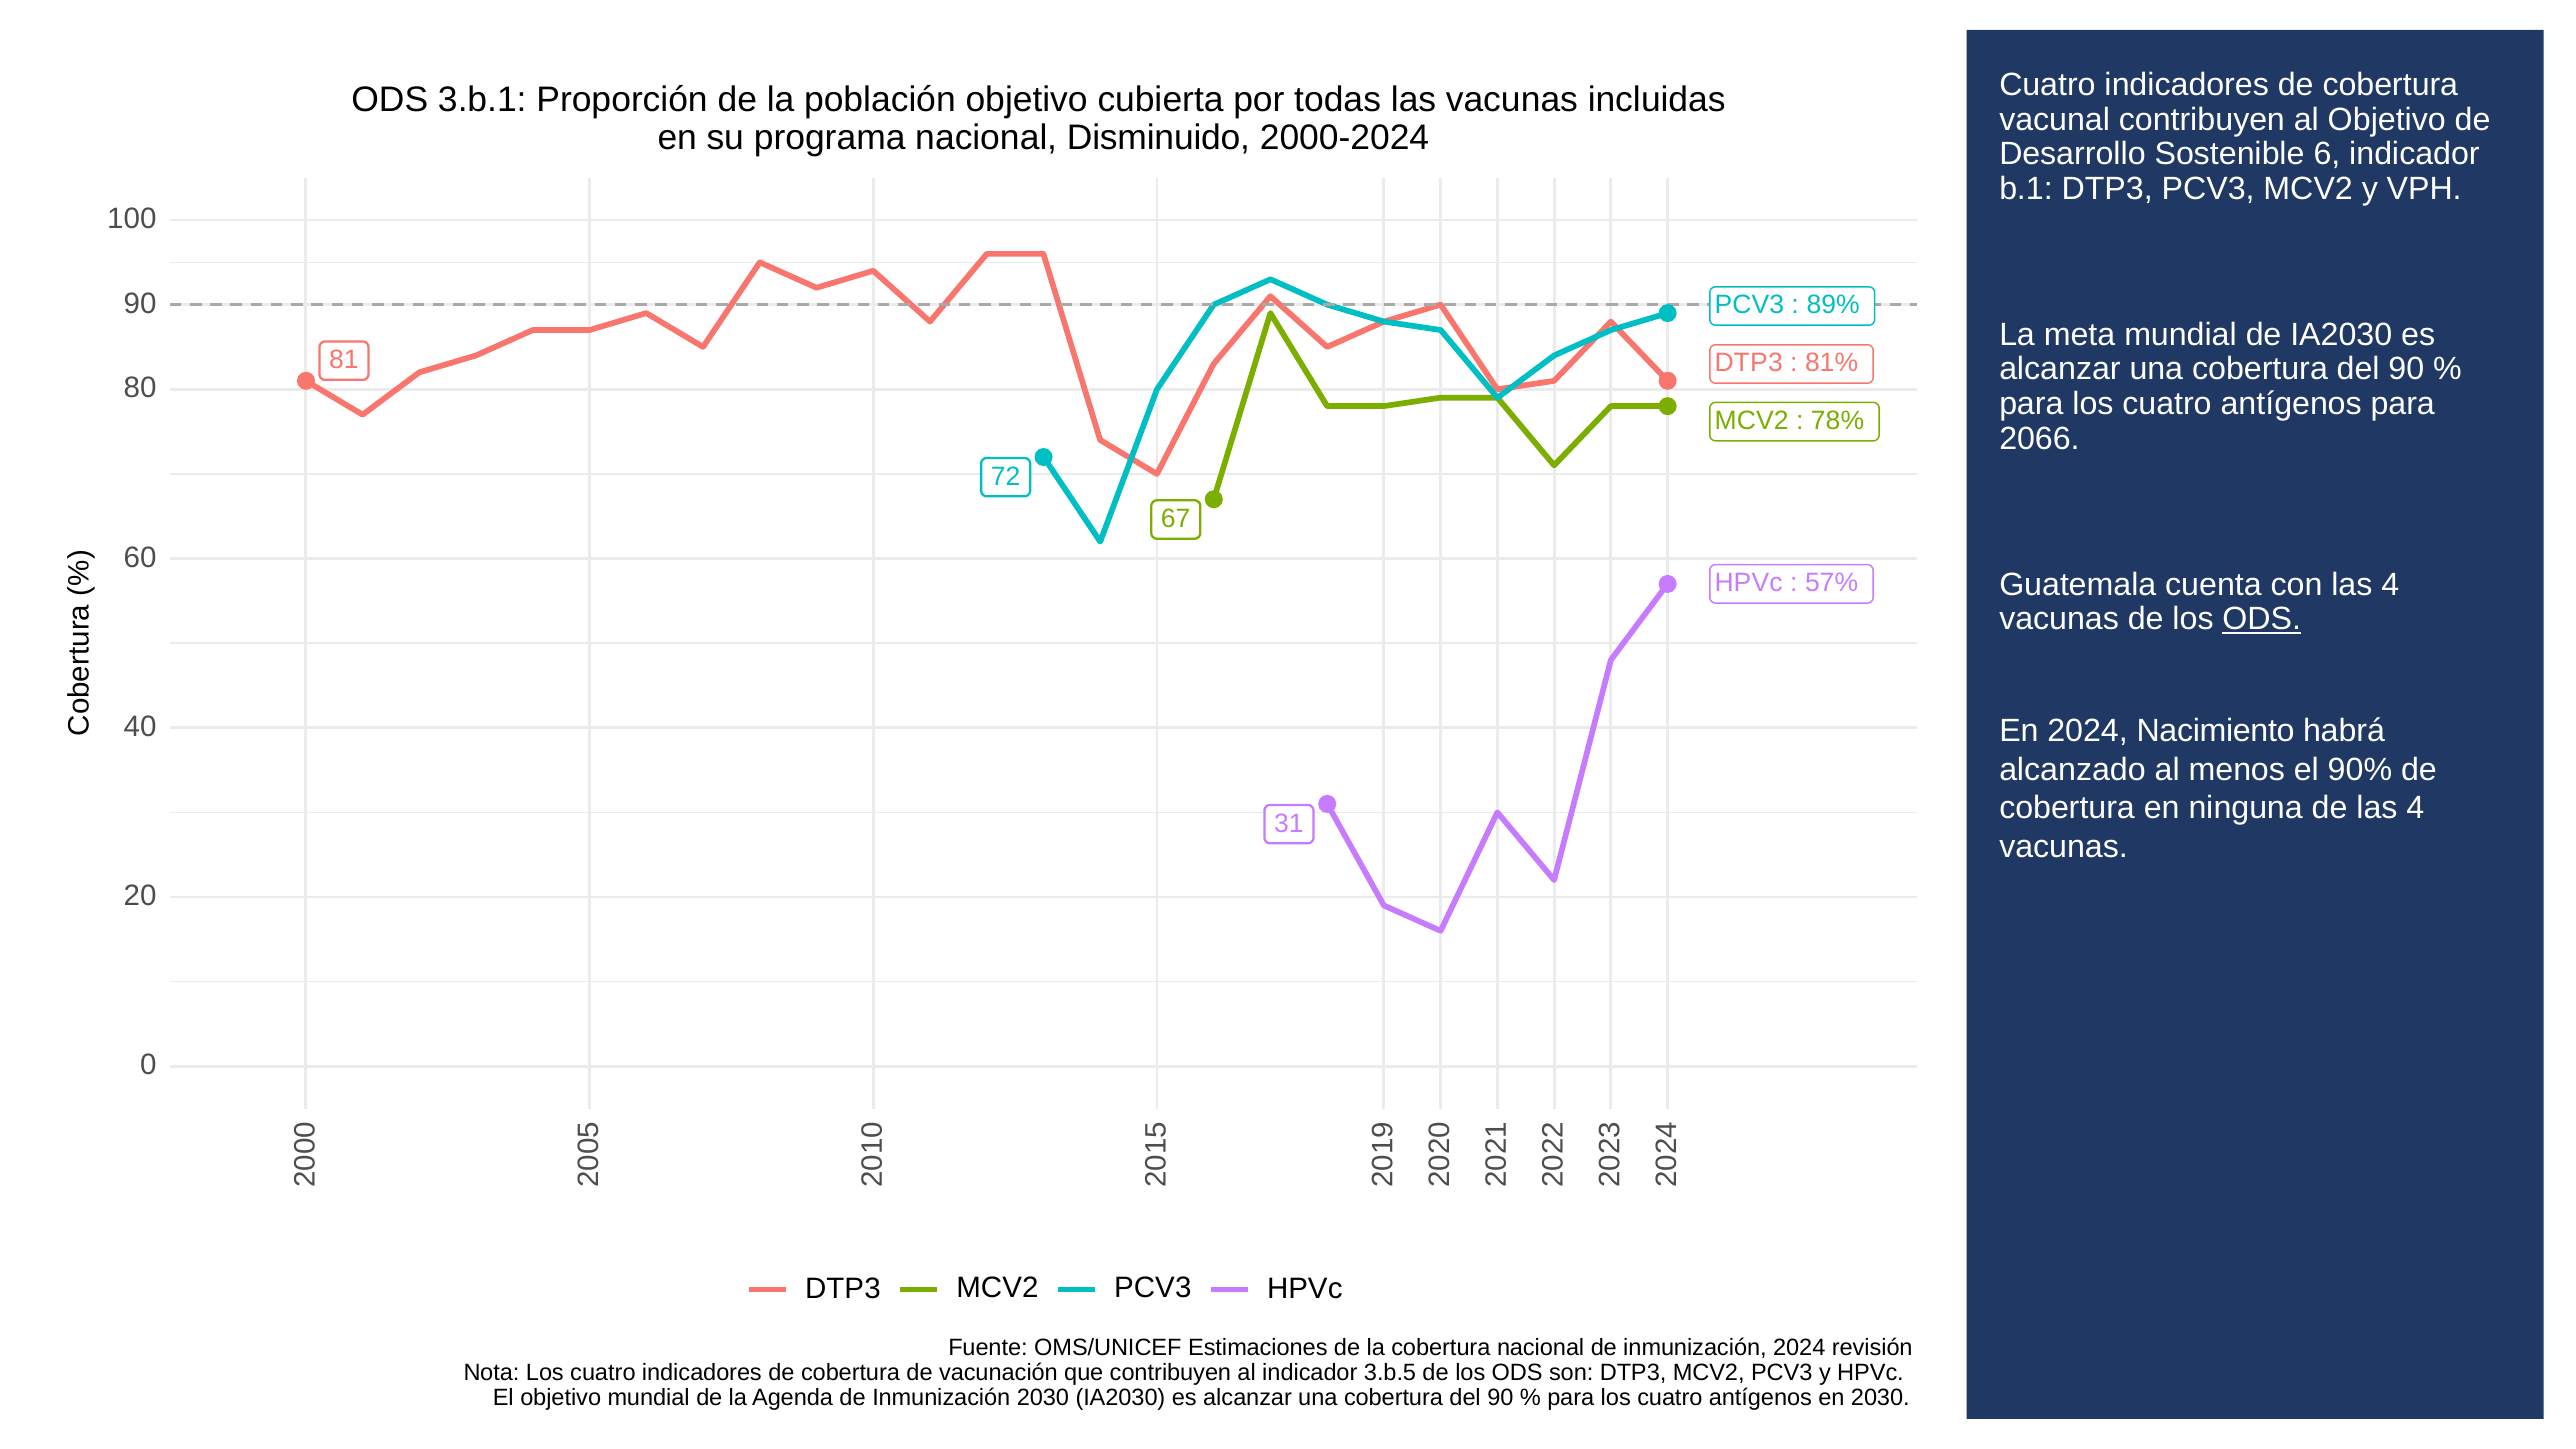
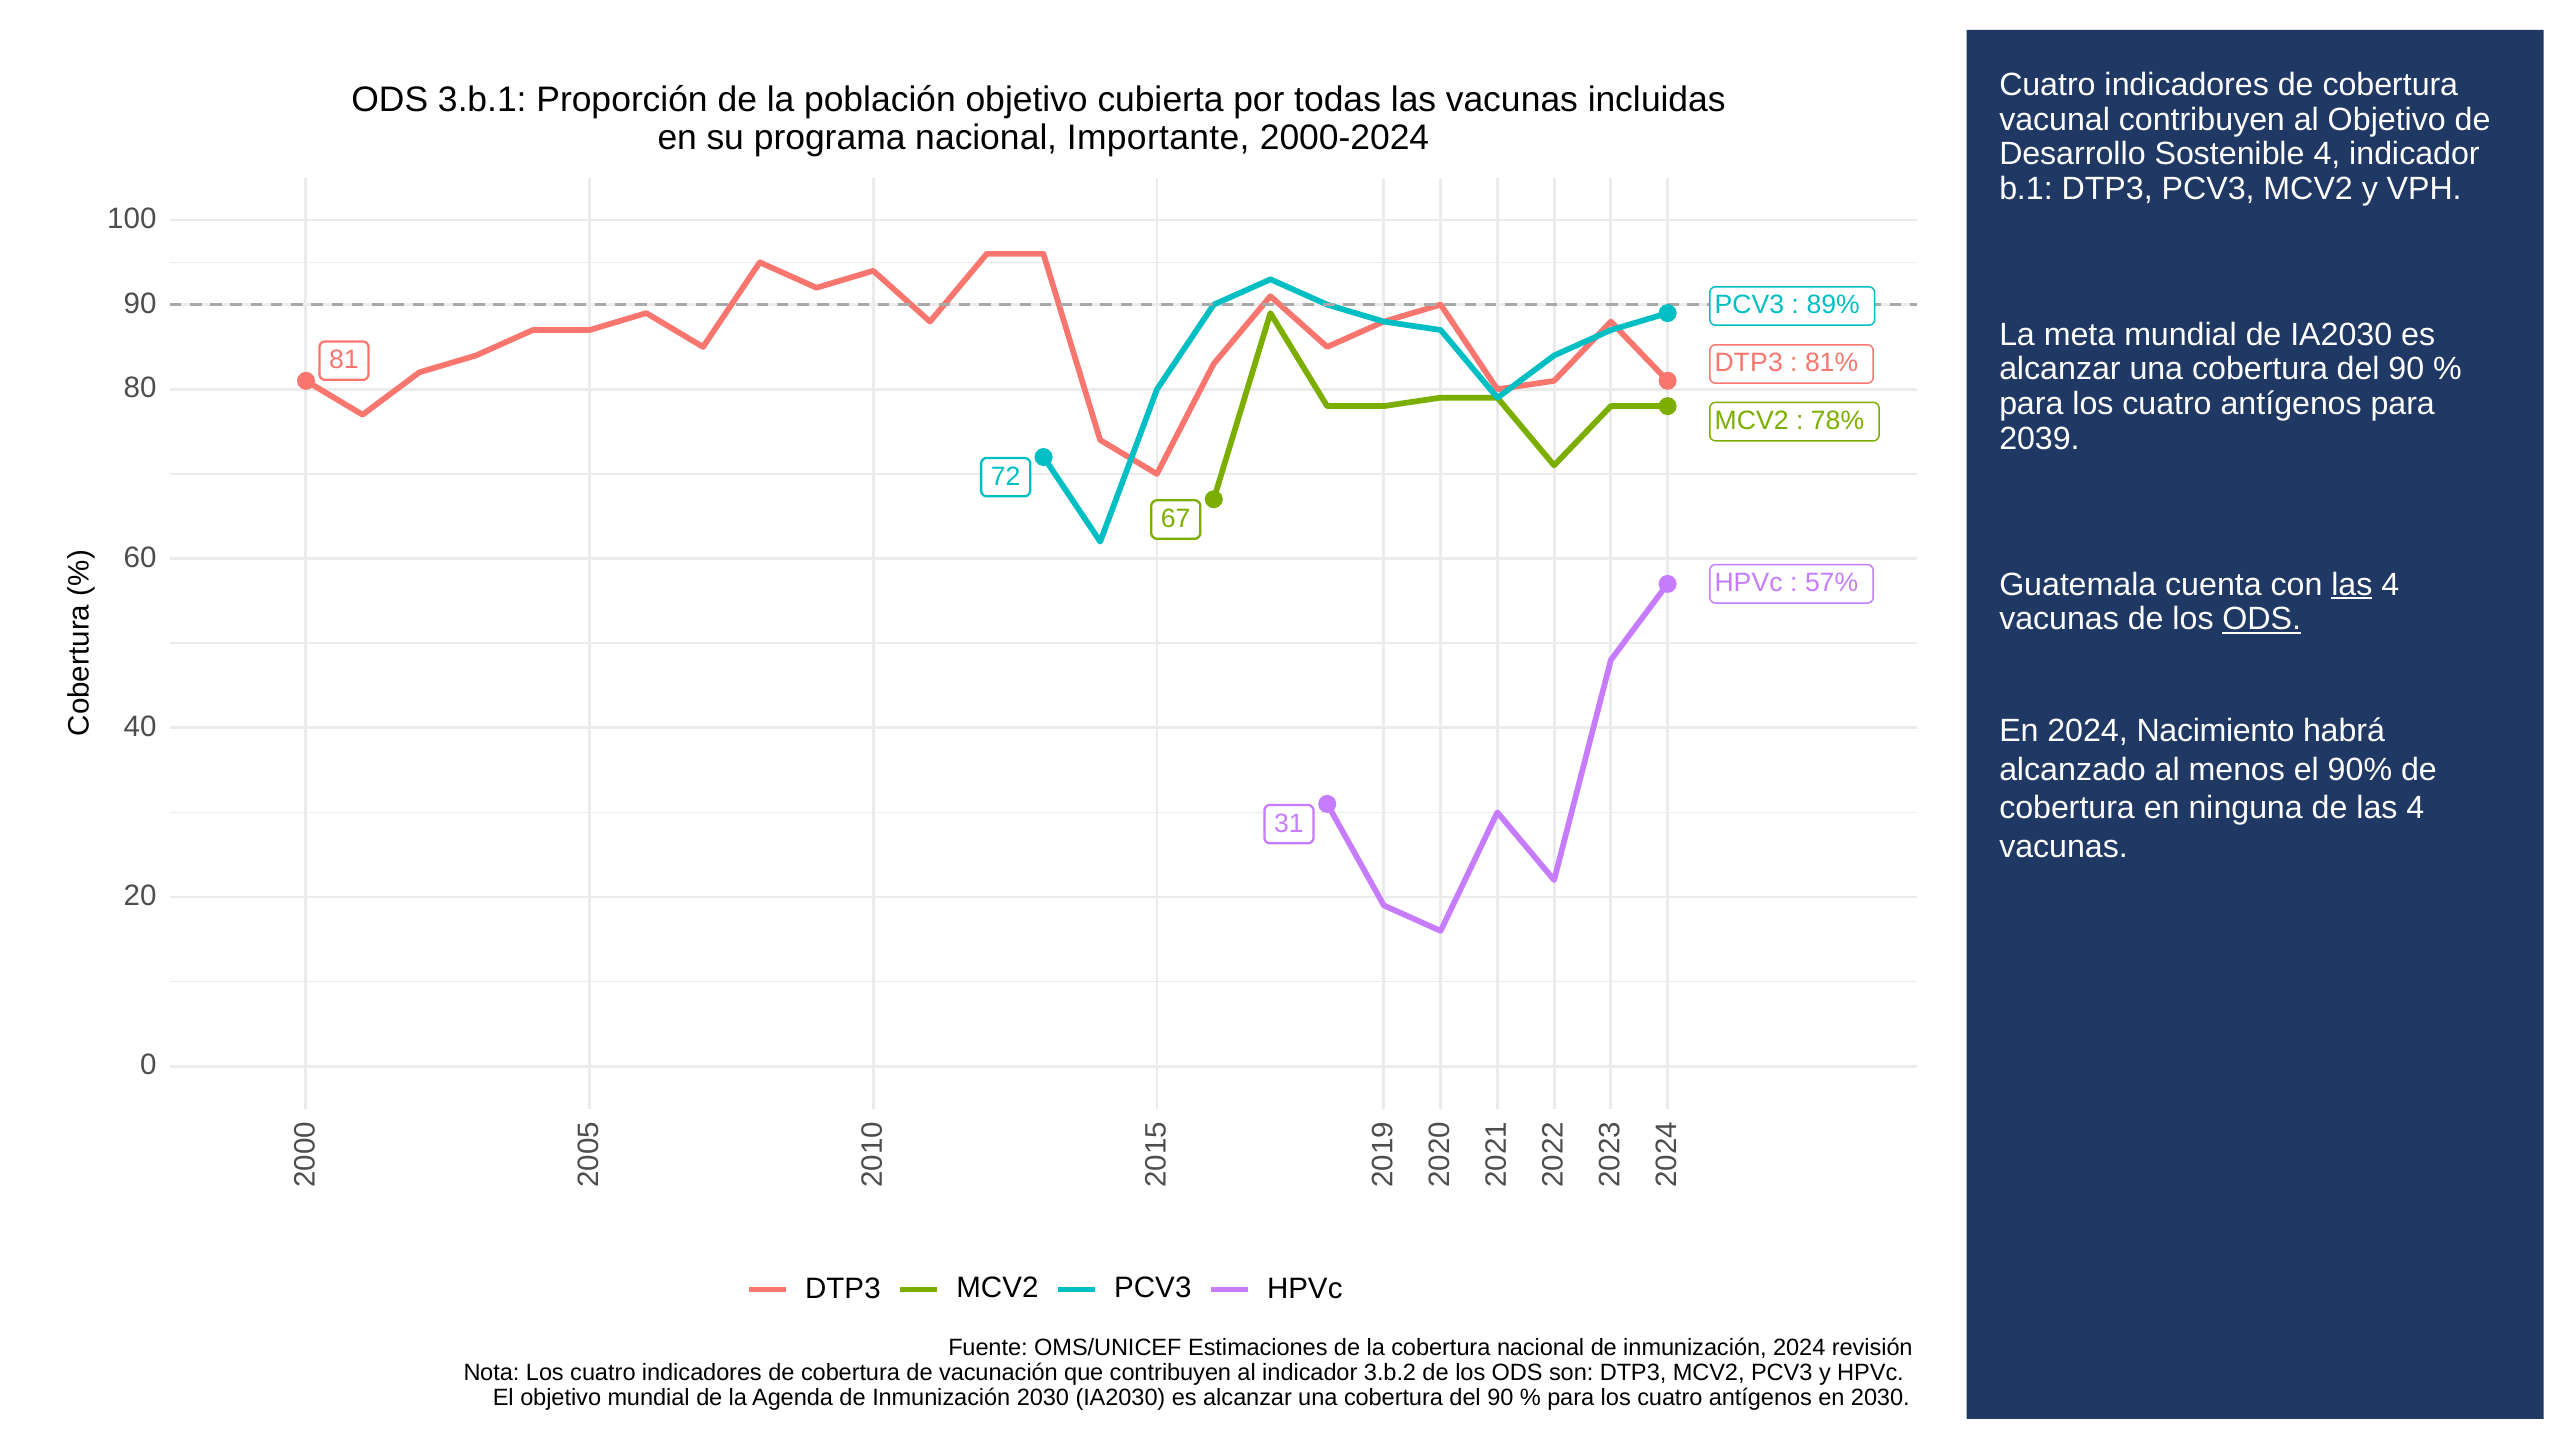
Disminuido: Disminuido -> Importante (1158, 138)
Sostenible 6: 6 -> 4 (2327, 154)
2066: 2066 -> 2039 (2039, 439)
las underline: none -> present (2352, 584)
3.b.5: 3.b.5 -> 3.b.2 (1390, 1373)
